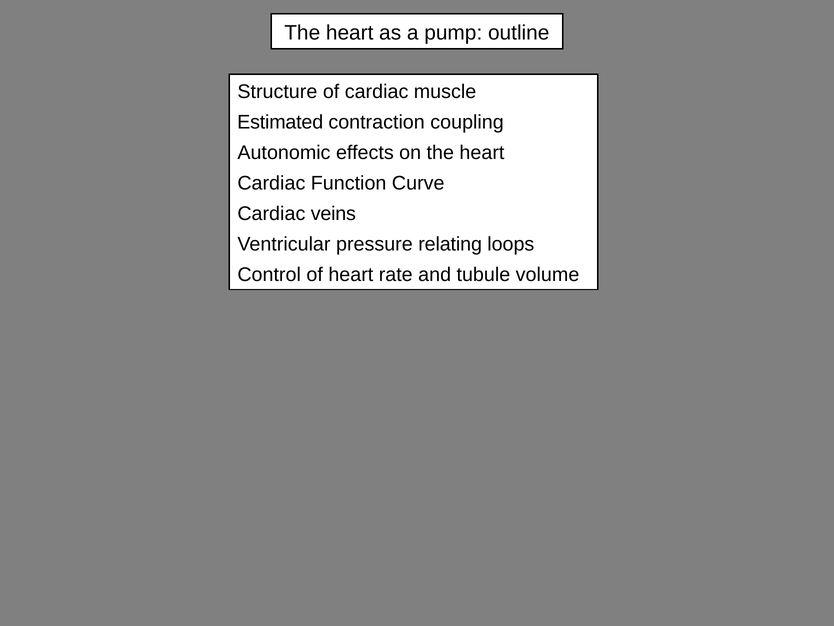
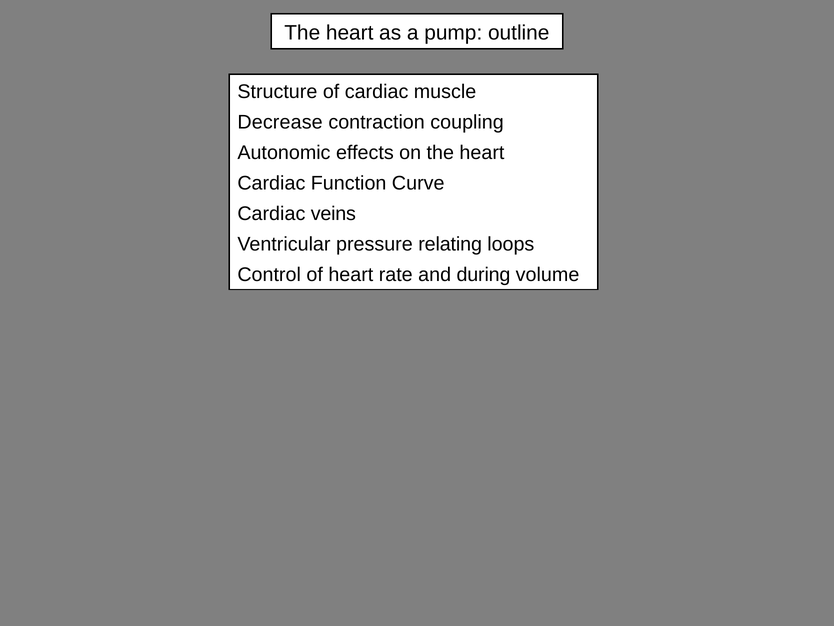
Estimated: Estimated -> Decrease (280, 122)
tubule: tubule -> during (483, 275)
